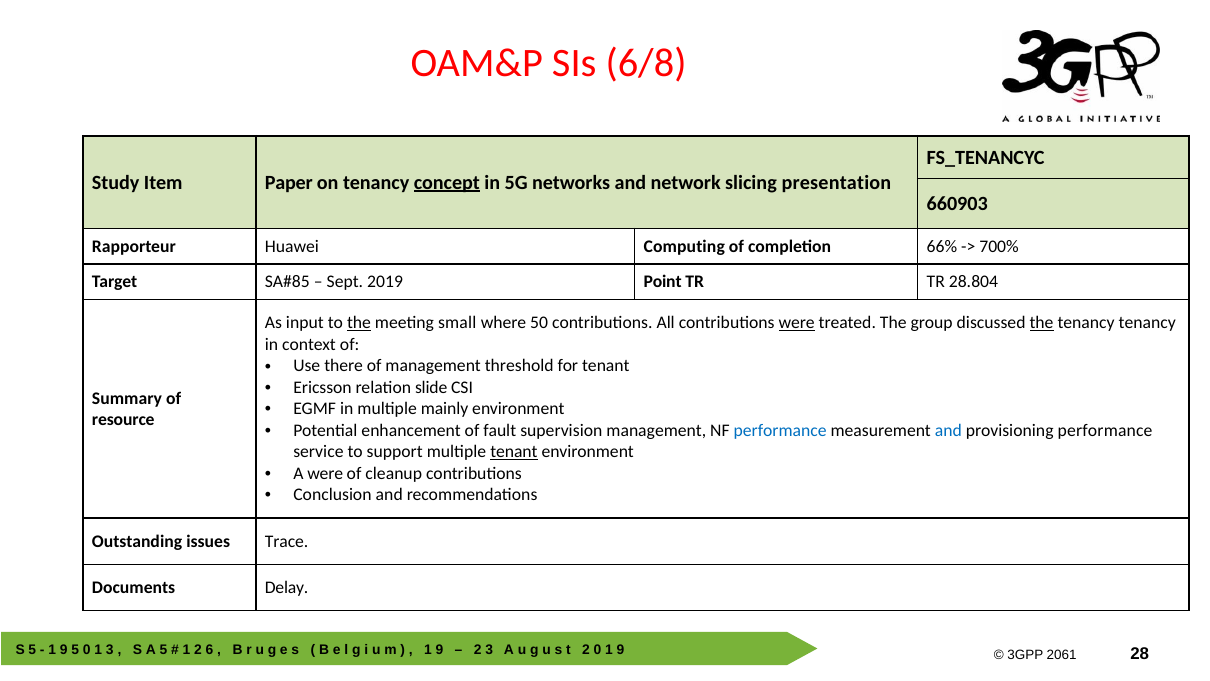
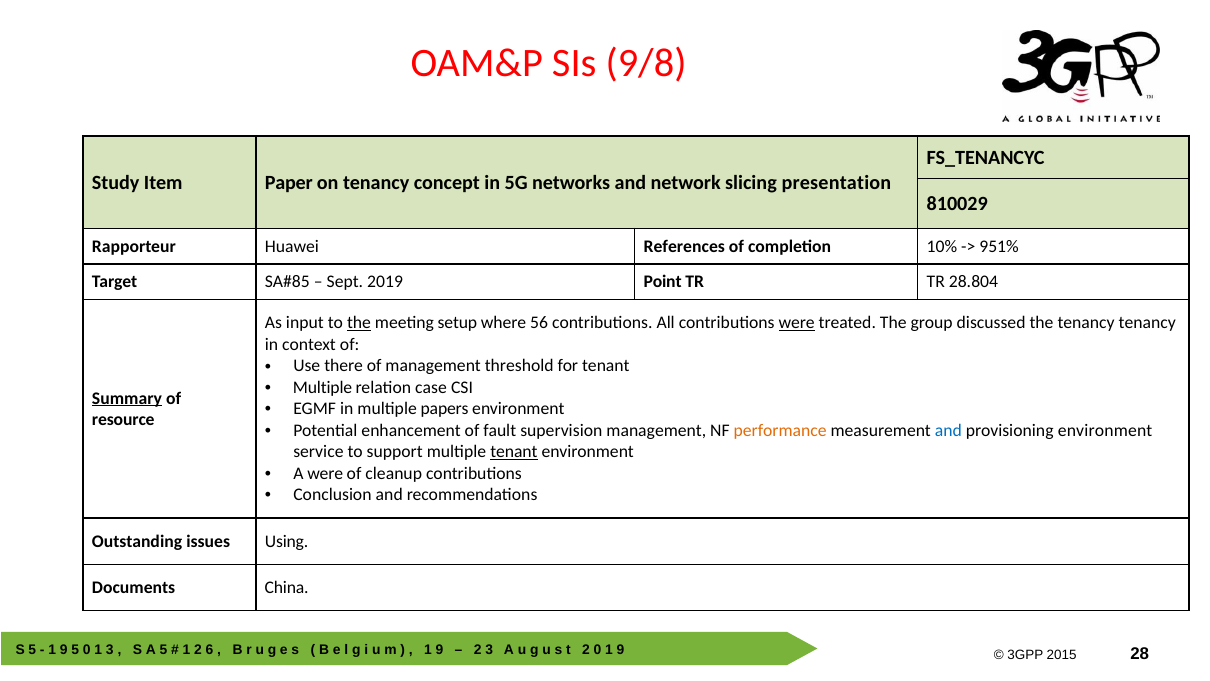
6/8: 6/8 -> 9/8 (646, 63)
concept underline: present -> none (447, 182)
660903: 660903 -> 810029 (957, 204)
Computing: Computing -> References (684, 246)
66%: 66% -> 10% (942, 246)
700%: 700% -> 951% (999, 246)
small: small -> setup (457, 323)
50: 50 -> 56 (539, 323)
the underline: present -> none (1042, 323)
Ericsson: Ericsson -> Multiple (323, 387)
slide: slide -> case (431, 387)
Summary underline: none -> present (127, 398)
mainly: mainly -> papers (445, 409)
performance colour: blue -> orange (780, 430)
provisioning performance: performance -> environment (1105, 430)
Trace: Trace -> Using (287, 541)
Delay: Delay -> China (287, 587)
2061: 2061 -> 2015 (1062, 655)
